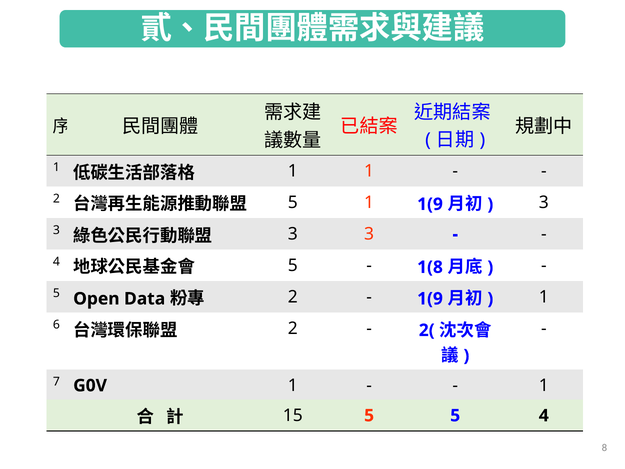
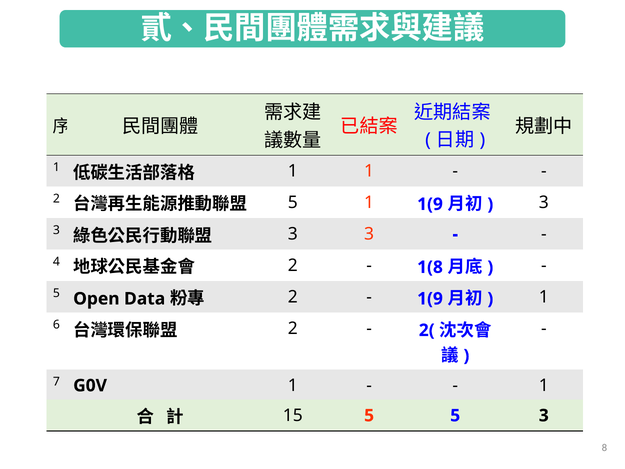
5: 5 -> 2 (293, 266)
5 4: 4 -> 3 (544, 415)
